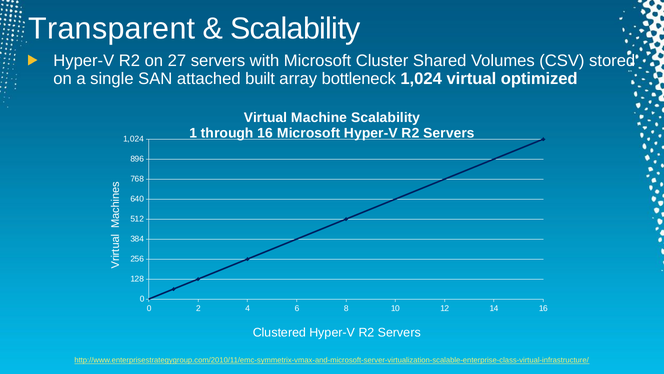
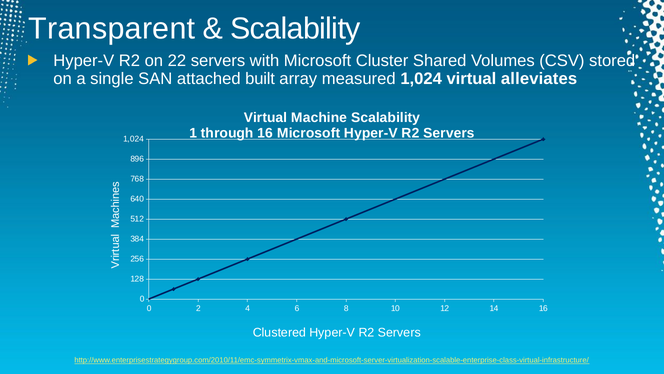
27: 27 -> 22 (177, 61)
bottleneck: bottleneck -> measured (359, 79)
optimized: optimized -> alleviates (539, 79)
